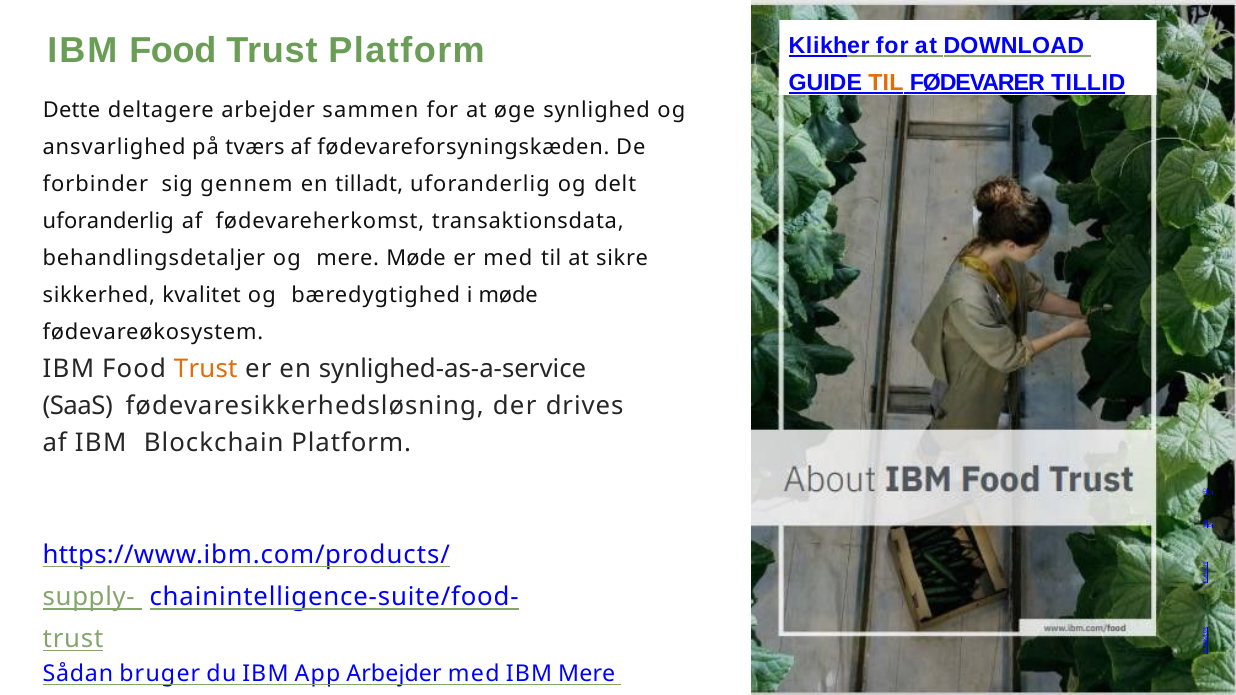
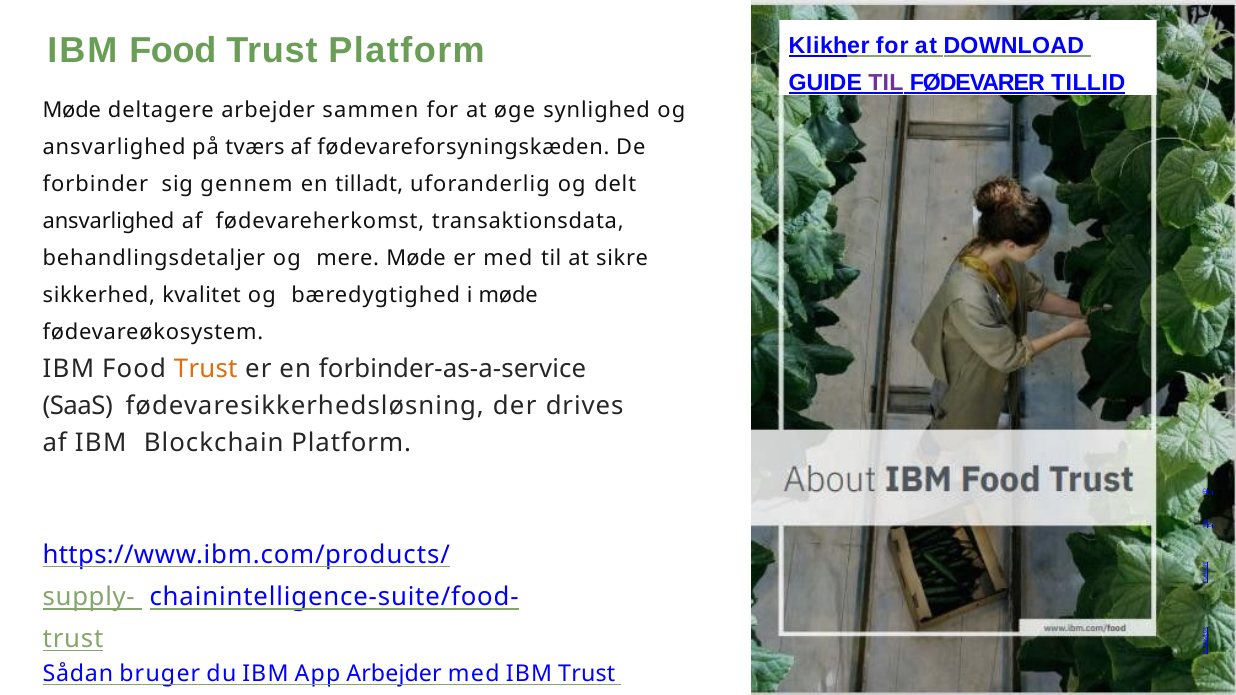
TIL colour: orange -> purple (886, 83)
Dette: Dette -> Møde (72, 111)
uforanderlig: uforanderlig -> ansvarlighed (108, 222)
synlighed-as-a-service: synlighed-as-a-service -> forbinder-as-a-service (453, 369)
IBM Mere: Mere -> Trust (587, 674)
